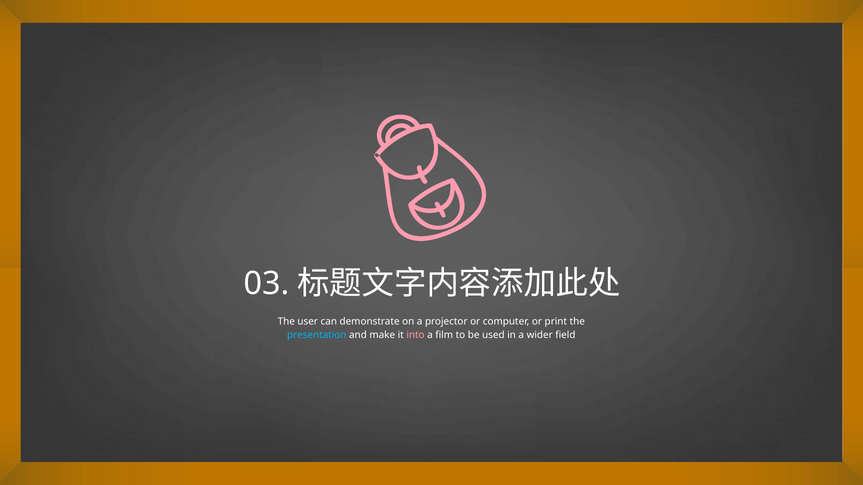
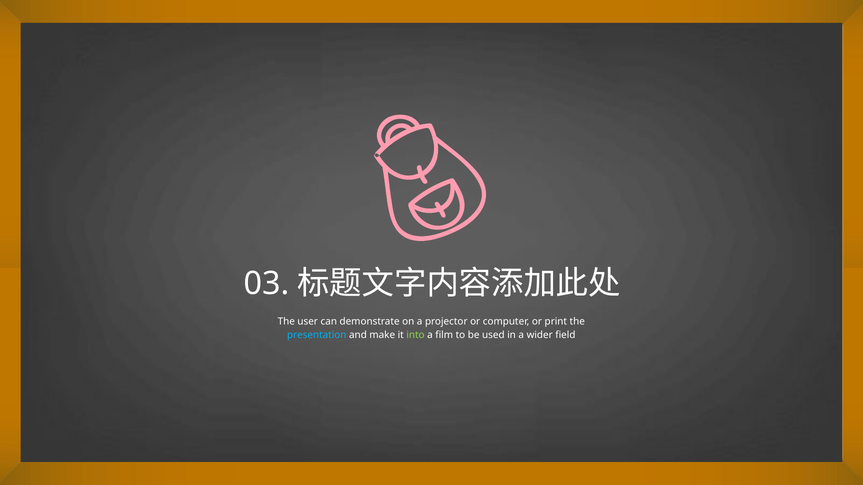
into colour: pink -> light green (416, 335)
